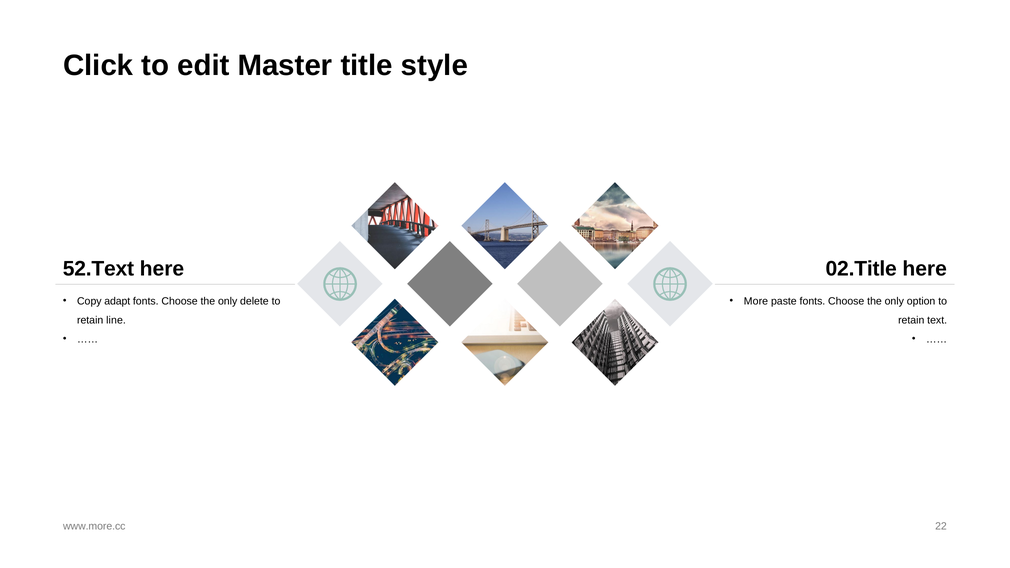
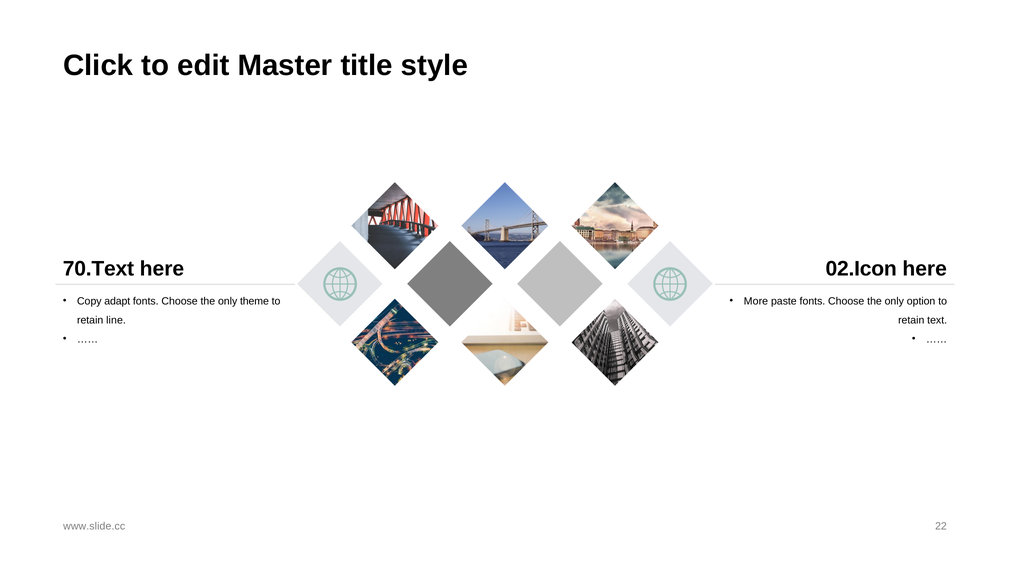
52.Text: 52.Text -> 70.Text (98, 269)
02.Title: 02.Title -> 02.Icon (861, 269)
delete: delete -> theme (254, 301)
www.more.cc: www.more.cc -> www.slide.cc (94, 526)
